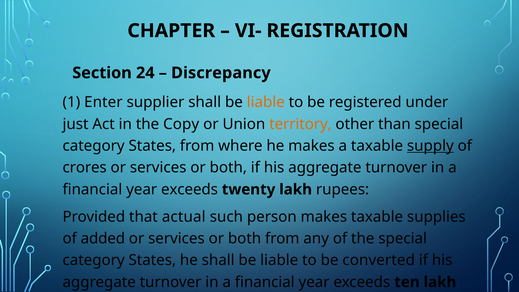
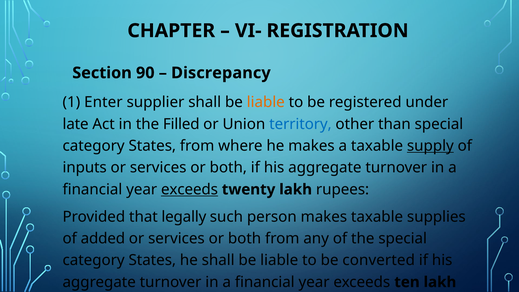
24: 24 -> 90 (145, 73)
just: just -> late (76, 124)
Copy: Copy -> Filled (181, 124)
territory colour: orange -> blue (300, 124)
crores: crores -> inputs (85, 168)
exceeds underline: none -> present (189, 189)
actual: actual -> legally (184, 217)
